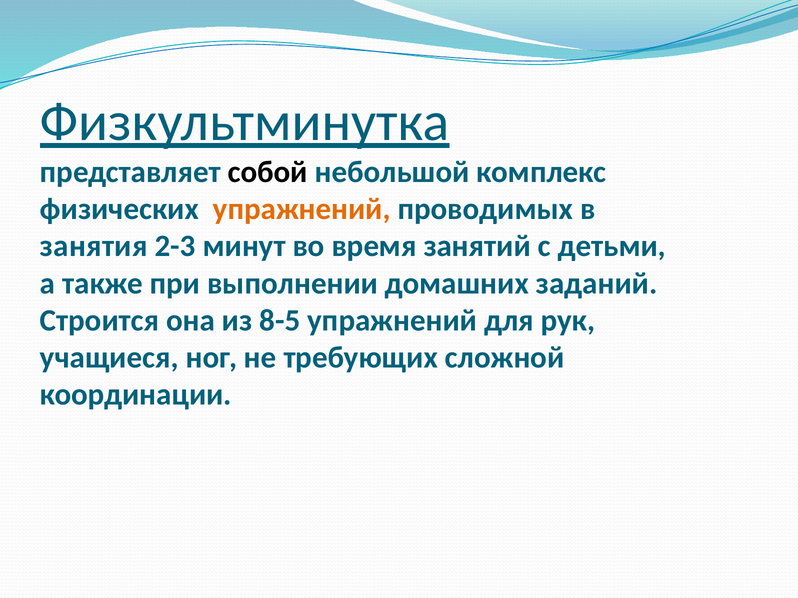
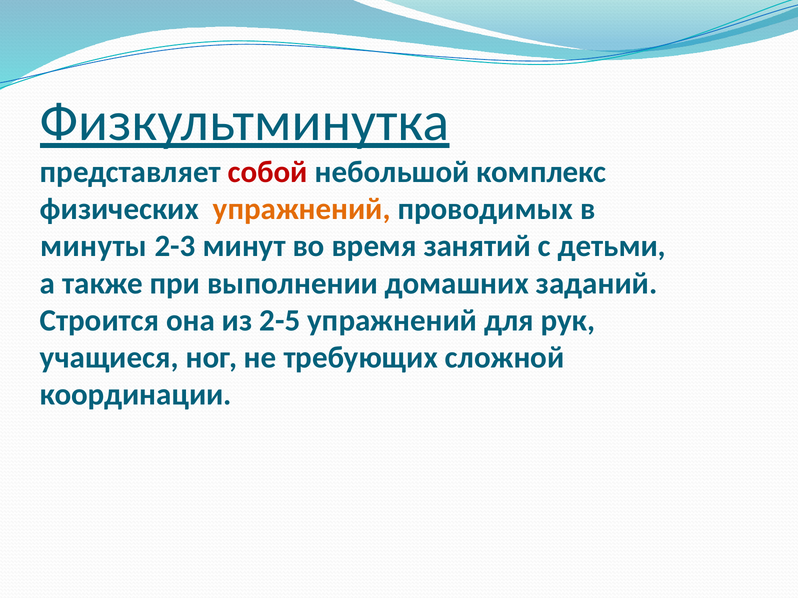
собой colour: black -> red (268, 172)
занятия: занятия -> минуты (94, 246)
8-5: 8-5 -> 2-5 (280, 321)
